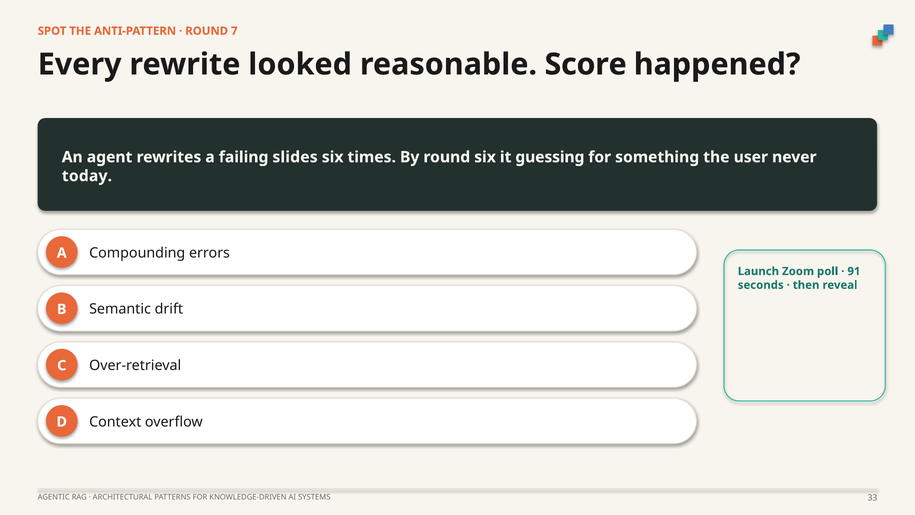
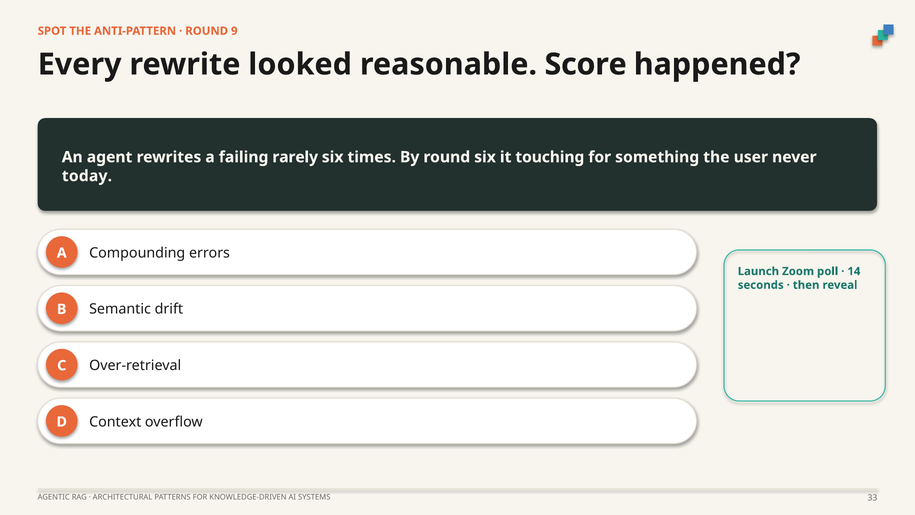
7: 7 -> 9 (234, 31)
slides: slides -> rarely (295, 157)
guessing: guessing -> touching (550, 157)
91: 91 -> 14 (854, 271)
